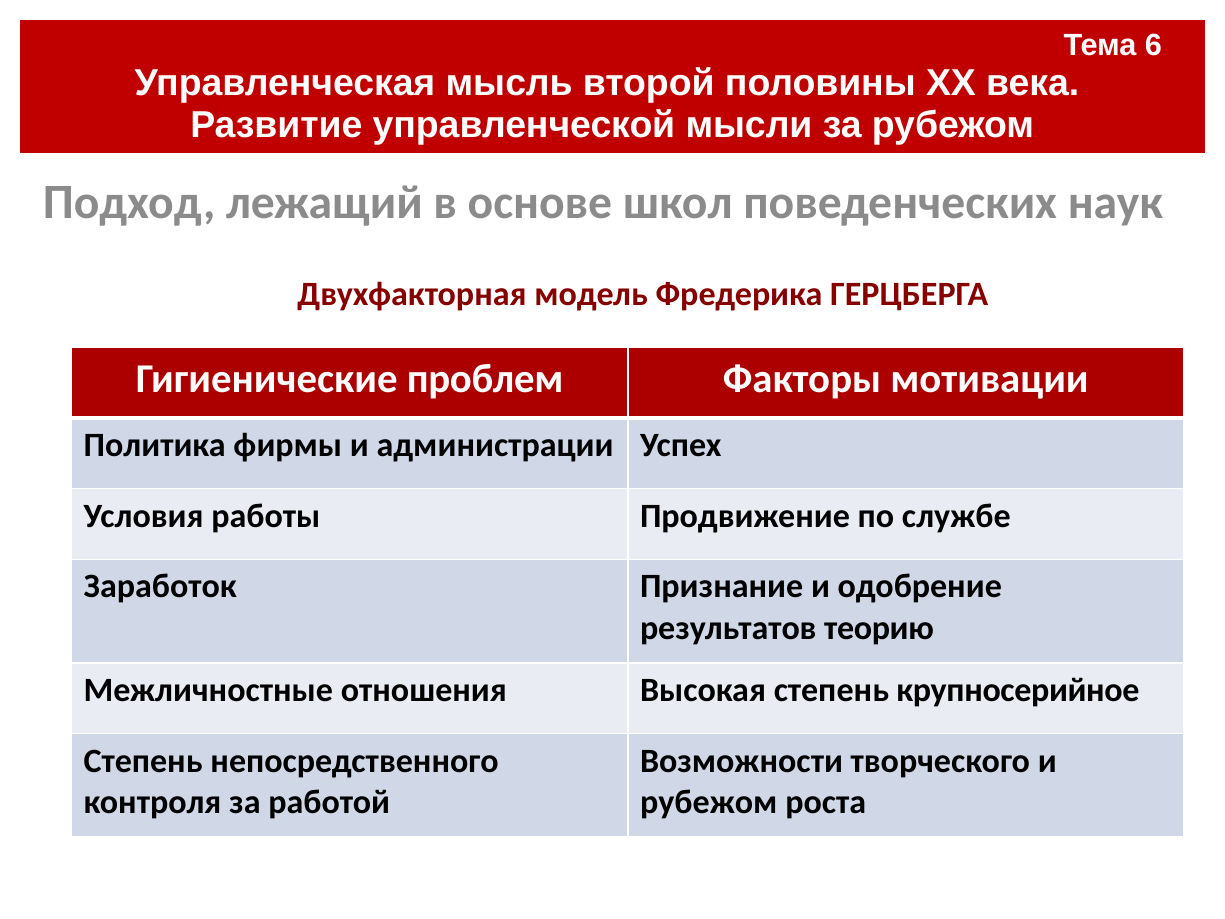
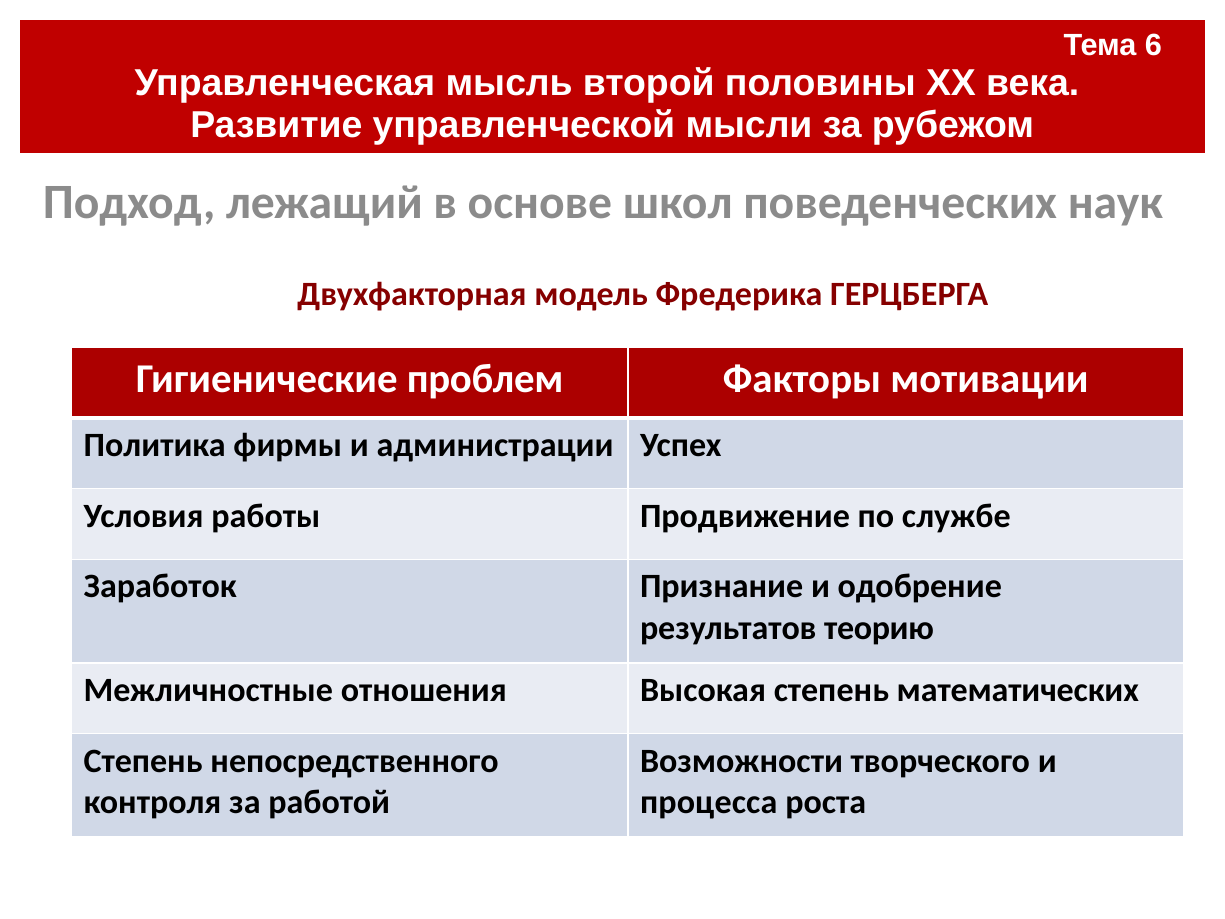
крупносерийное: крупносерийное -> математических (1018, 690)
рубежом: рубежом -> процесса (709, 802)
